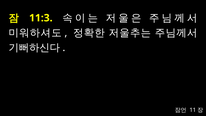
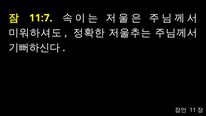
11:3: 11:3 -> 11:7 (41, 18)
